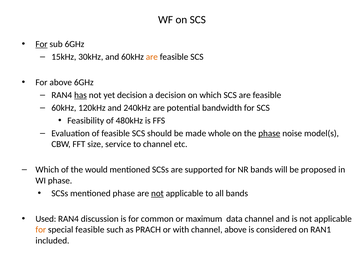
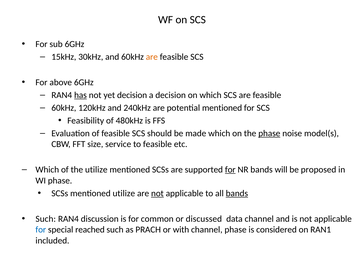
For underline: present -> none (42, 44)
potential bandwidth: bandwidth -> mentioned (222, 108)
made whole: whole -> which (219, 133)
to channel: channel -> feasible (157, 144)
the would: would -> utilize (96, 170)
for underline: none -> present (230, 170)
mentioned phase: phase -> utilize (124, 193)
bands underline: none -> present (237, 193)
Used: Used -> Such (46, 219)
maximum: maximum -> discussed (204, 219)
for colour: orange -> blue (41, 230)
special feasible: feasible -> reached (90, 230)
channel above: above -> phase (236, 230)
